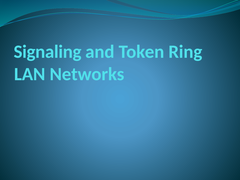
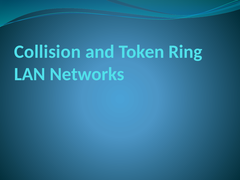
Signaling: Signaling -> Collision (47, 52)
